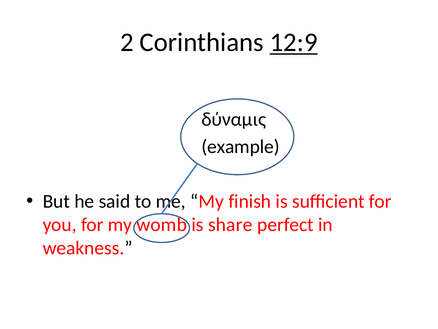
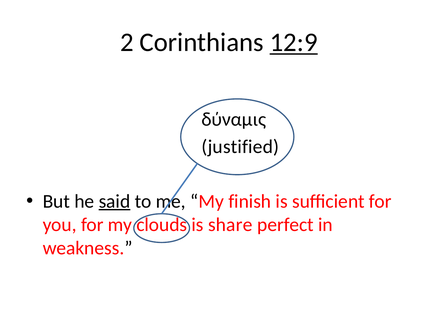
example: example -> justified (240, 146)
said underline: none -> present (115, 201)
womb: womb -> clouds (162, 224)
